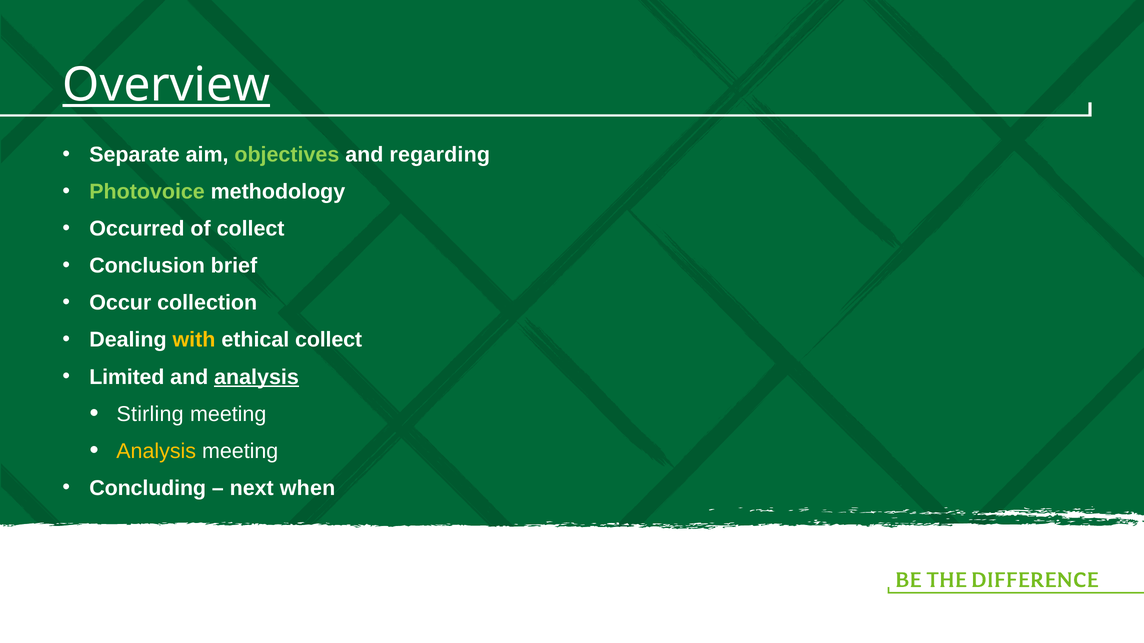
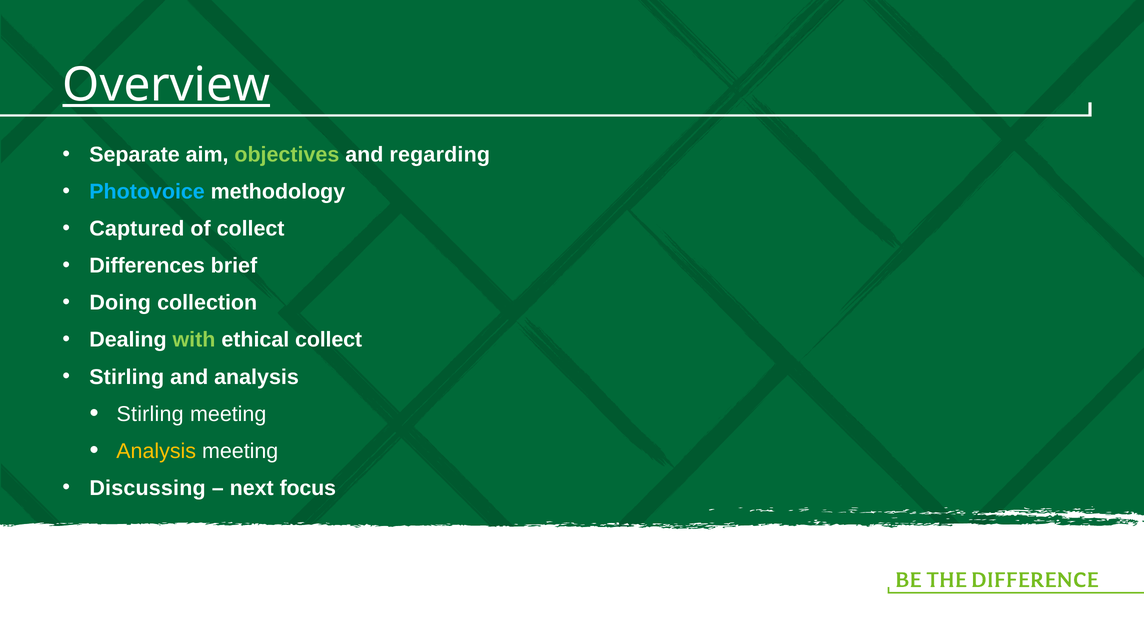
Photovoice colour: light green -> light blue (147, 192)
Occurred: Occurred -> Captured (137, 229)
Conclusion: Conclusion -> Differences (147, 266)
Occur: Occur -> Doing (120, 303)
with colour: yellow -> light green (194, 340)
Limited: Limited -> Stirling (127, 377)
analysis underline: present -> none (256, 377)
Concluding: Concluding -> Discussing (148, 488)
when: when -> focus (308, 488)
